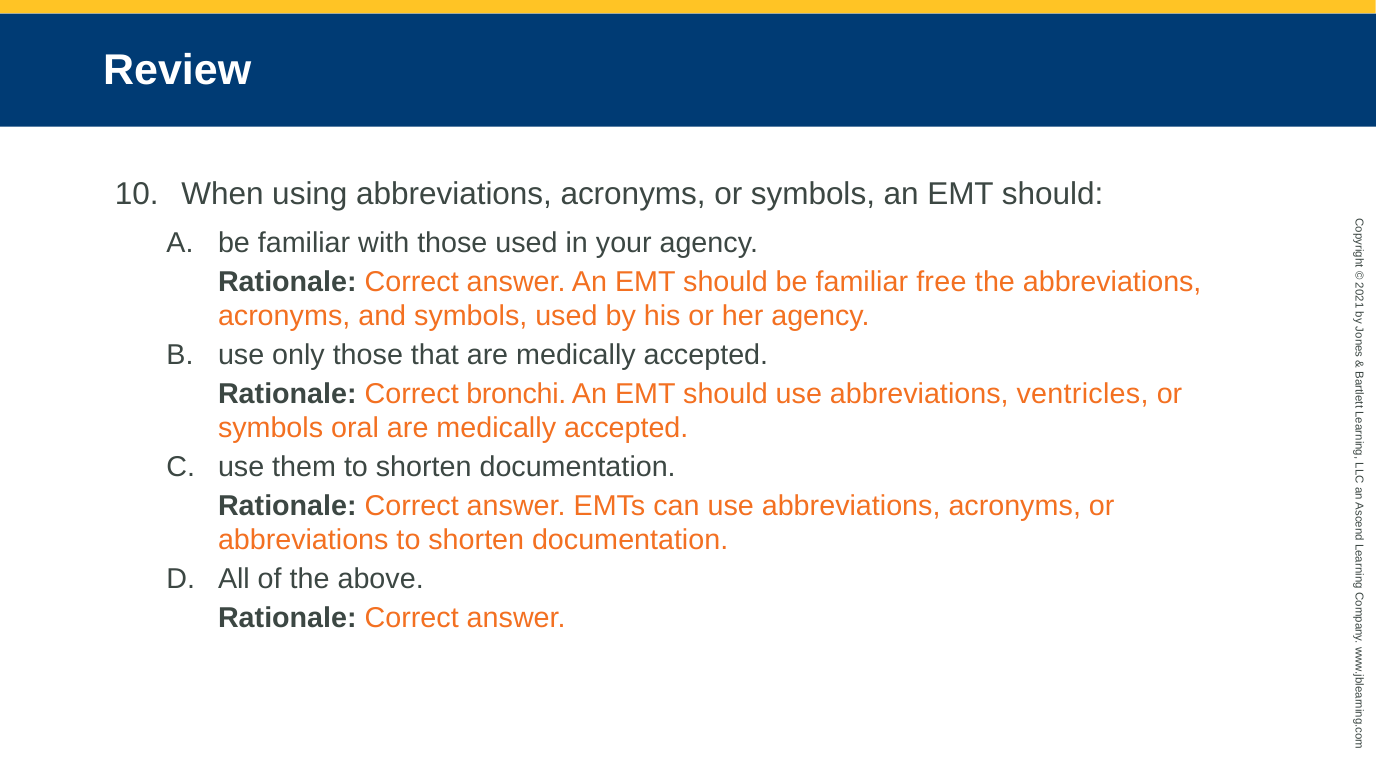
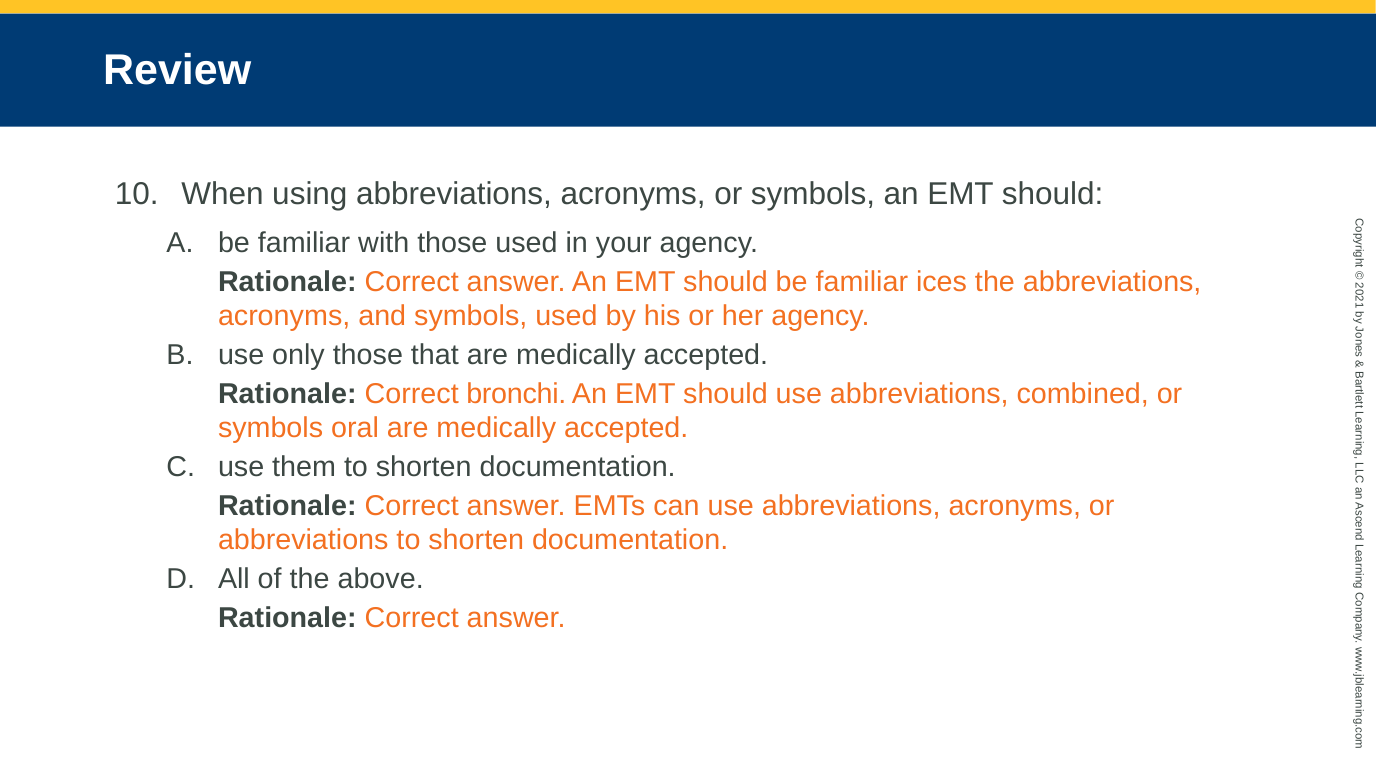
free: free -> ices (942, 282)
ventricles: ventricles -> combined (1083, 394)
